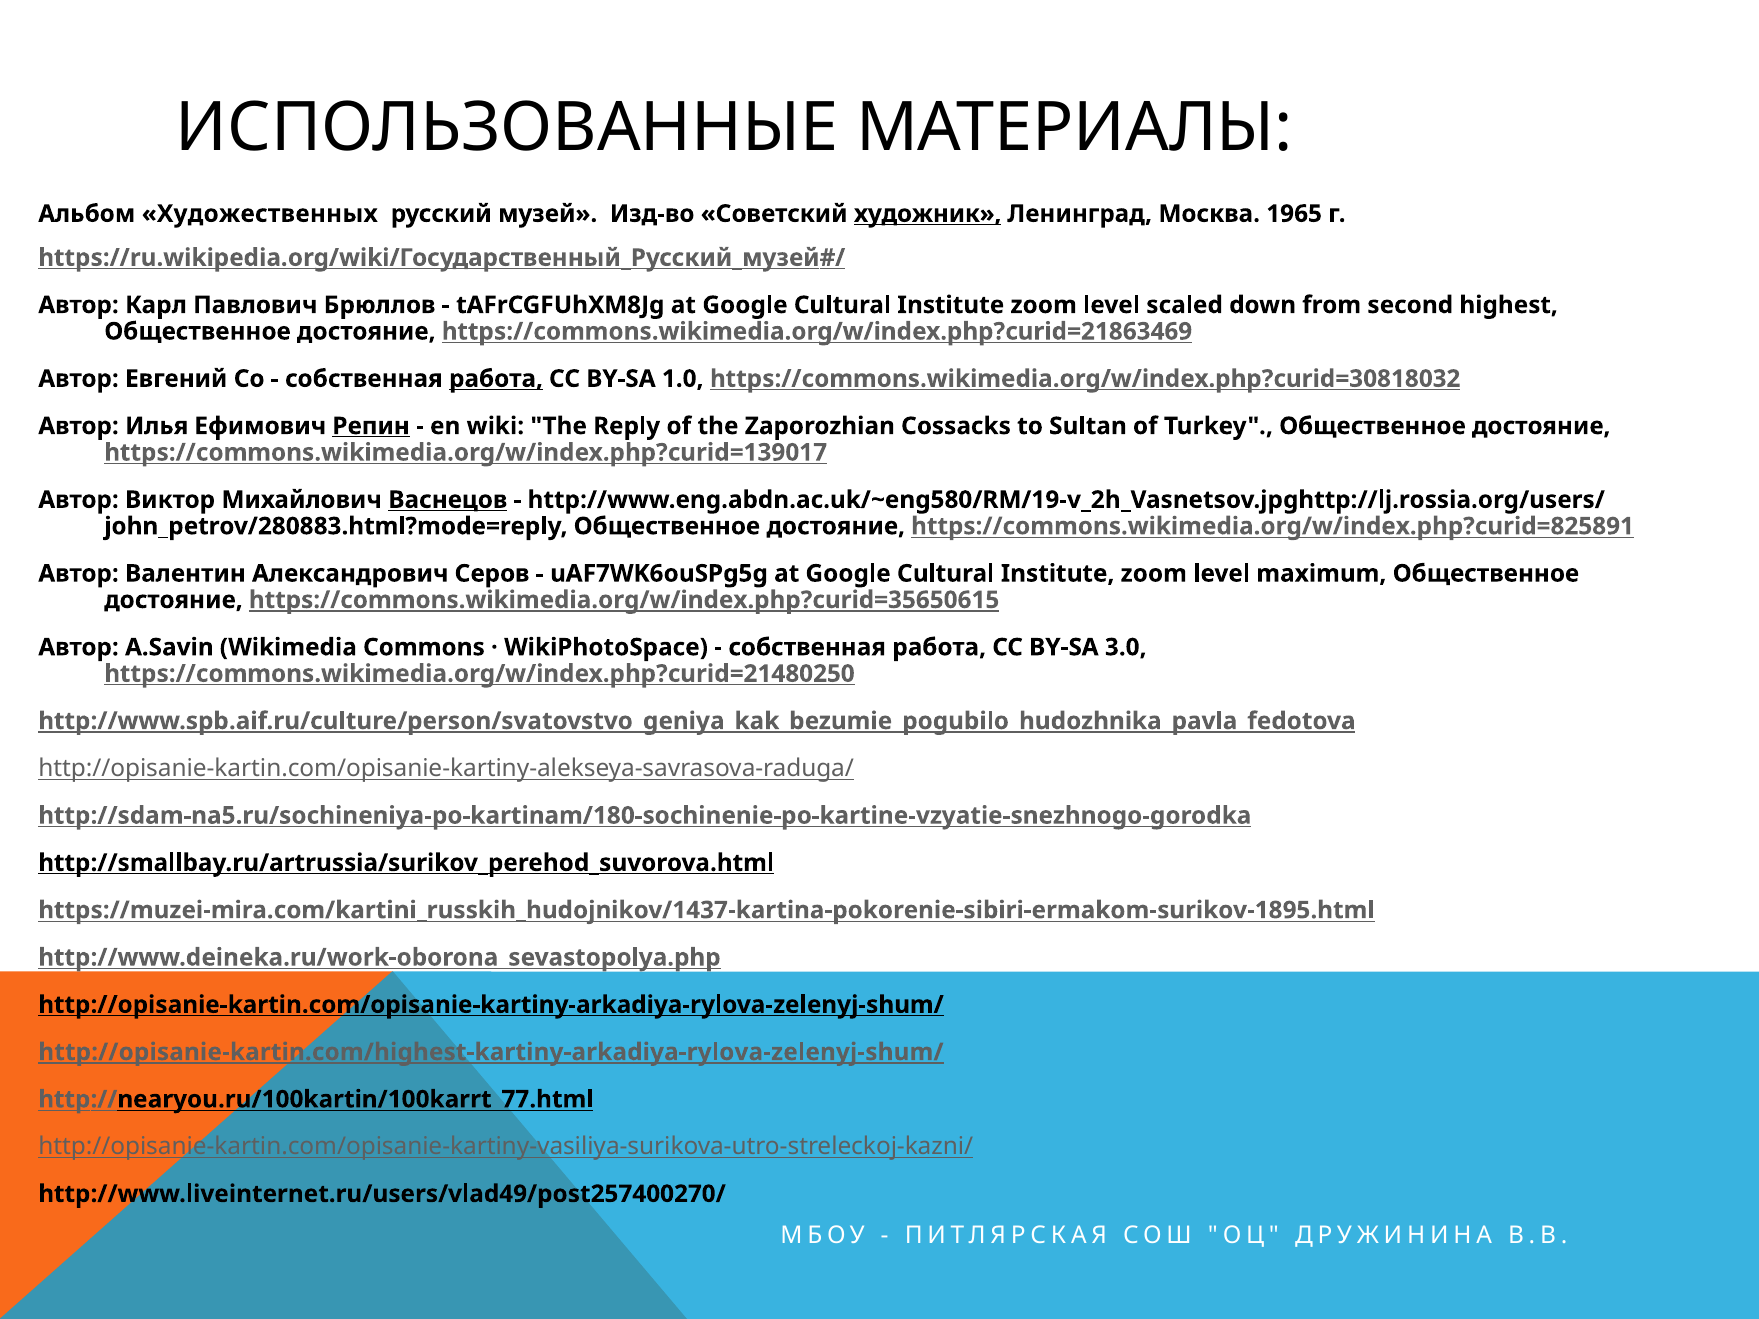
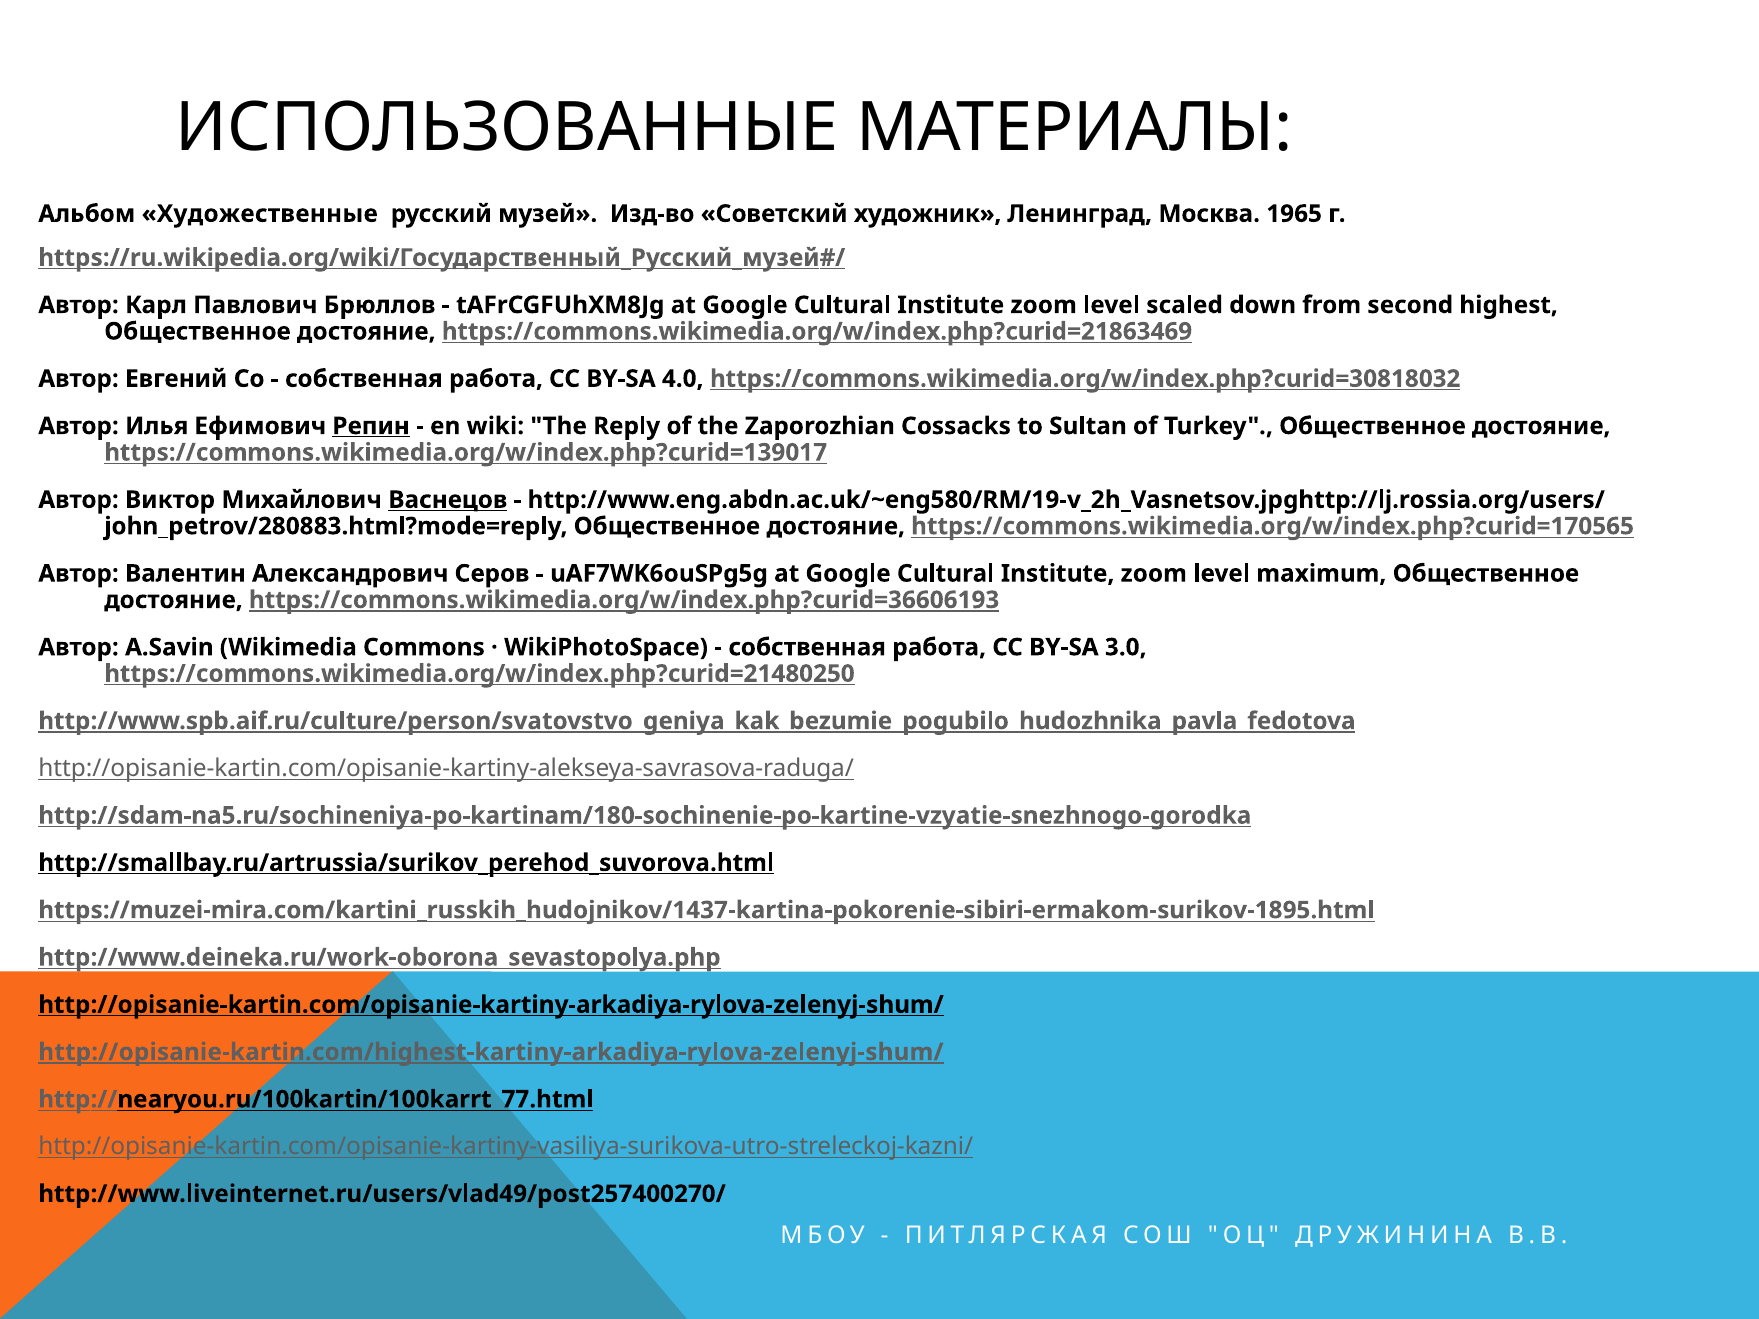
Художественных: Художественных -> Художественные (260, 214)
художник underline: present -> none (928, 214)
работа underline: present -> none (496, 379)
1.0: 1.0 -> 4.0 (683, 379)
https://commons.wikimedia.org/w/index.php?curid=825891: https://commons.wikimedia.org/w/index.php?curid=825891 -> https://commons.wikimedia.org/w/index.php?curid=170565 (1273, 526)
https://commons.wikimedia.org/w/index.php?curid=35650615: https://commons.wikimedia.org/w/index.php?curid=35650615 -> https://commons.wikimedia.org/w/index.php?curid=36606193 (624, 600)
